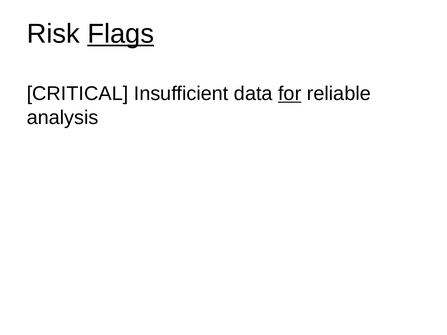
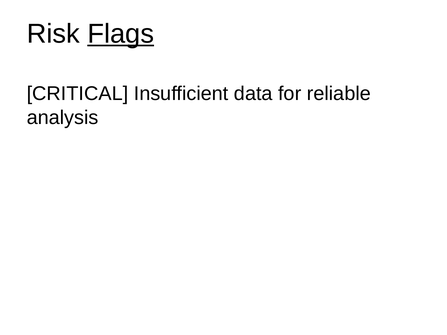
for underline: present -> none (290, 94)
